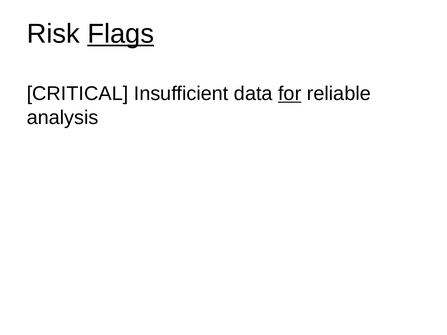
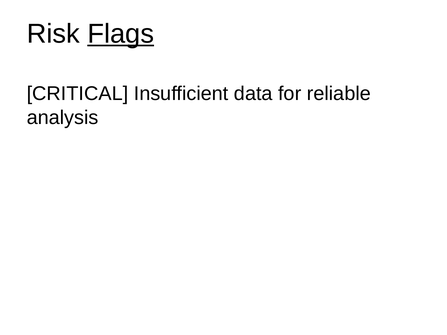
for underline: present -> none (290, 94)
